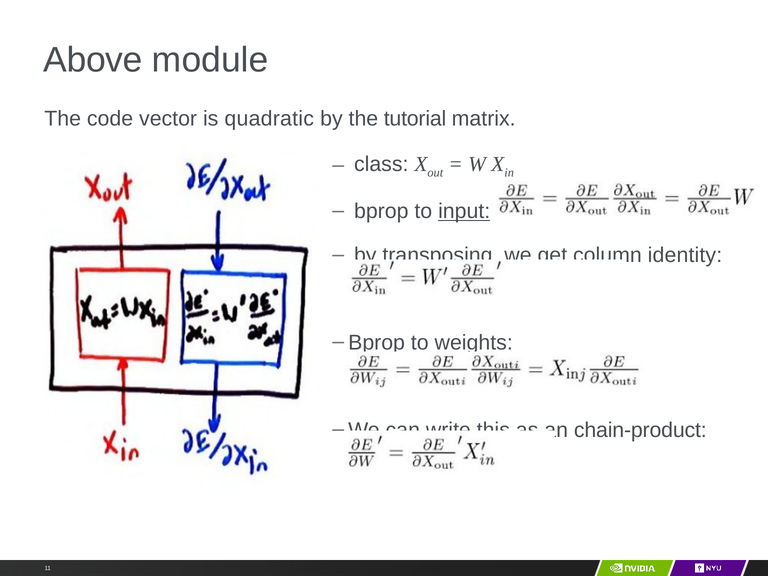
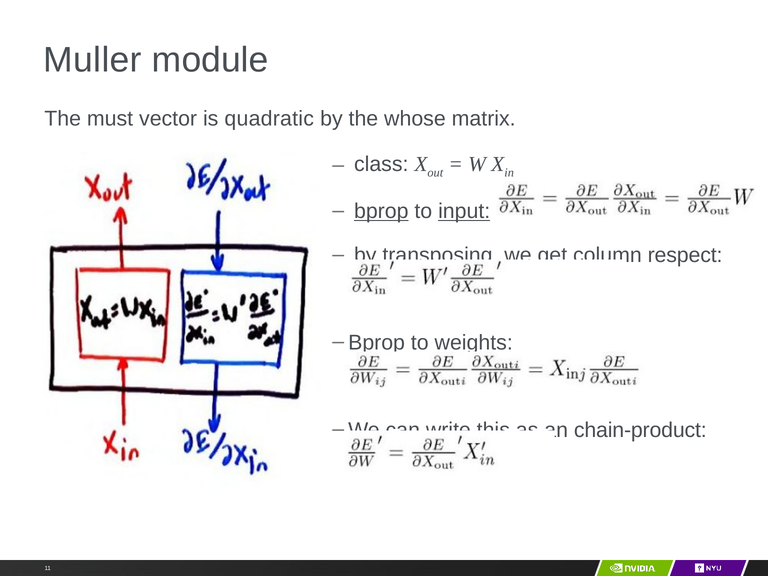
Above: Above -> Muller (93, 60)
code: code -> must (110, 119)
tutorial: tutorial -> whose (415, 119)
bprop underline: none -> present (381, 211)
identity: identity -> respect (685, 255)
